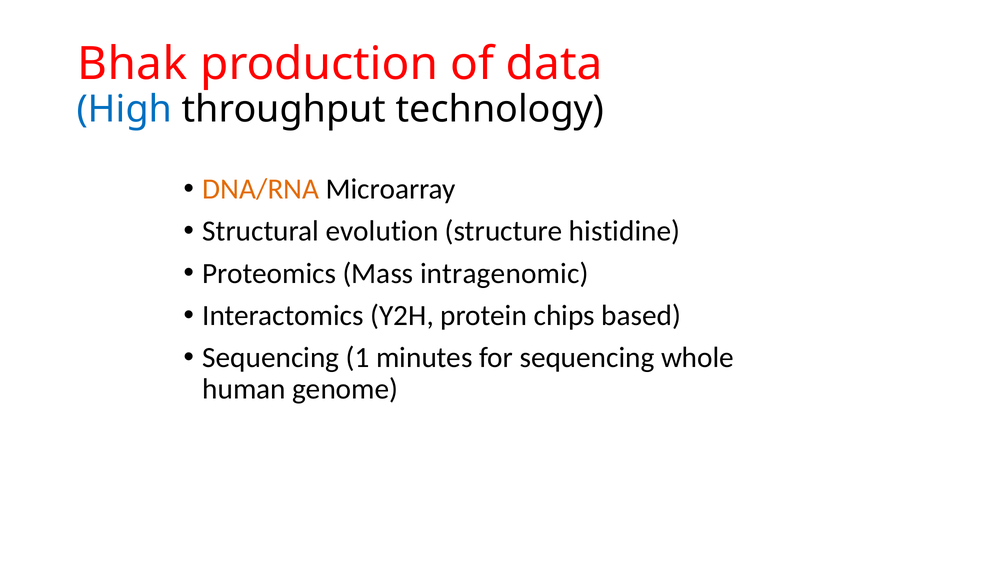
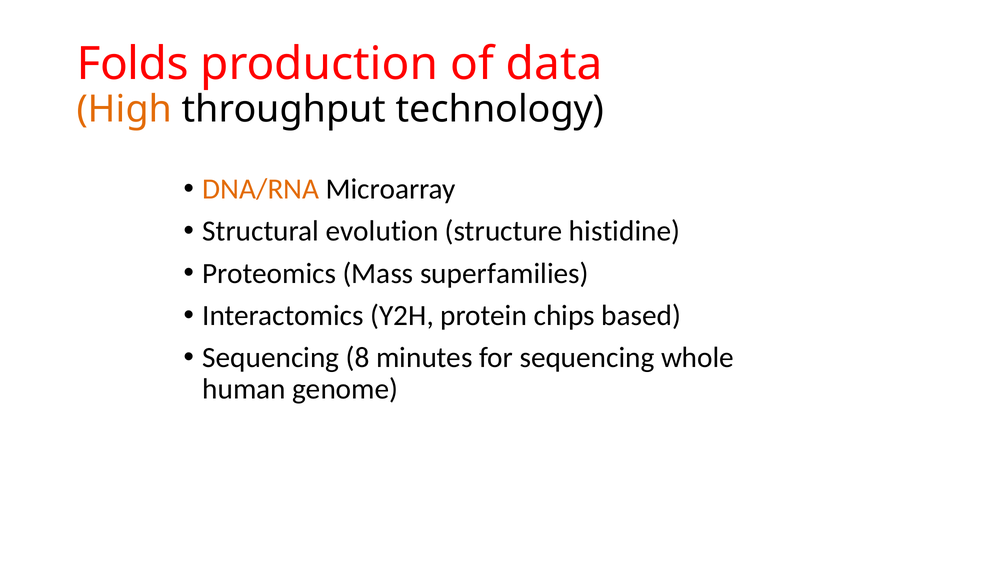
Bhak: Bhak -> Folds (133, 64)
High colour: blue -> orange (124, 109)
intragenomic: intragenomic -> superfamilies (504, 274)
1: 1 -> 8 (358, 358)
